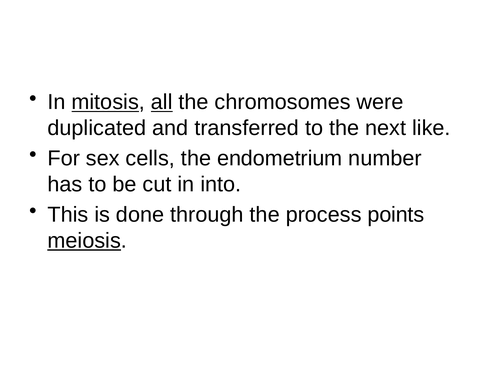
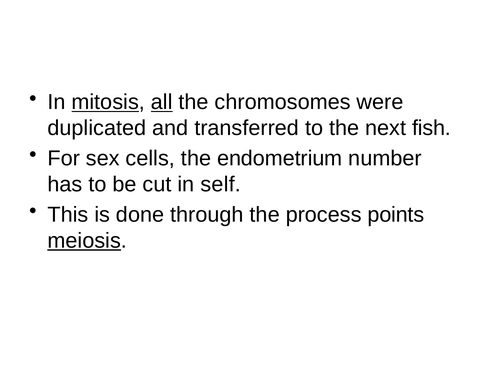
like: like -> fish (431, 128)
into: into -> self (221, 184)
